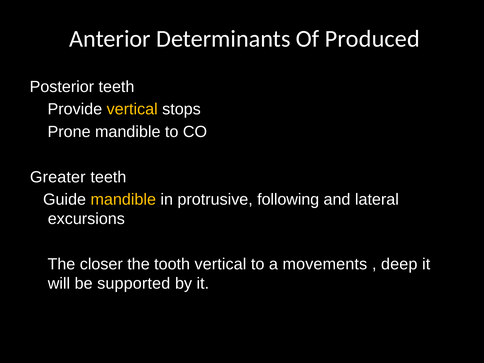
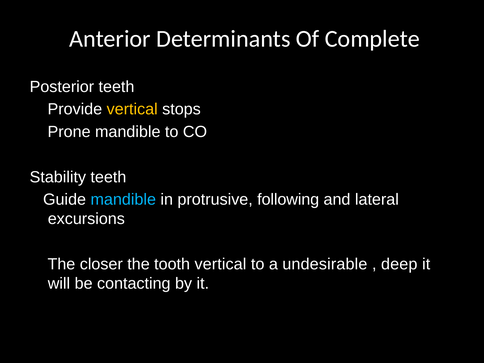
Produced: Produced -> Complete (372, 39)
Greater: Greater -> Stability (58, 177)
mandible colour: yellow -> light blue (123, 200)
movements: movements -> undesirable (325, 264)
supported: supported -> contacting (134, 283)
